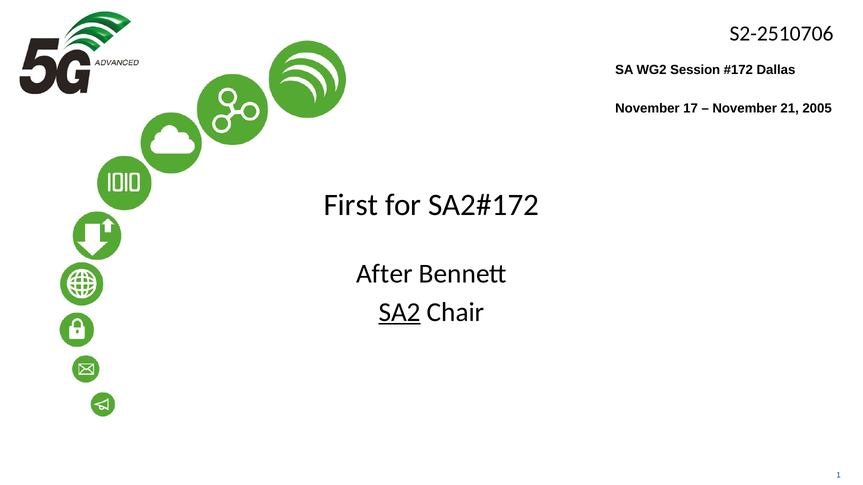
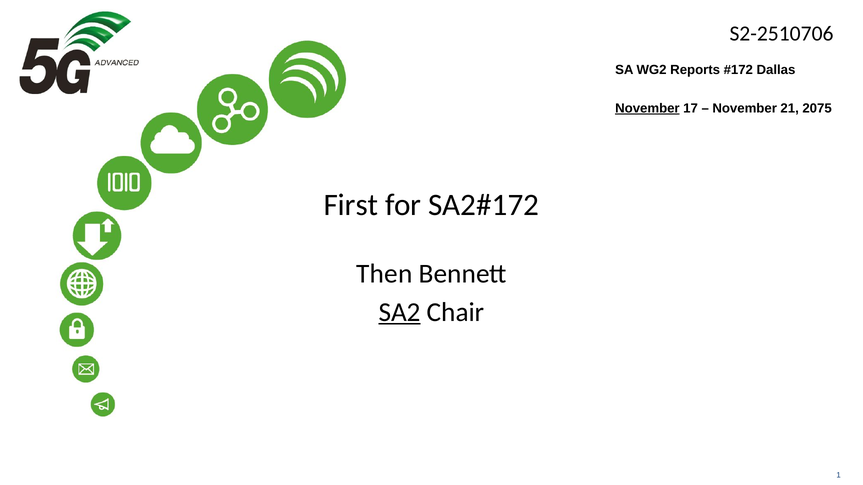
Session: Session -> Reports (695, 70)
November underline: none -> present (647, 108)
2005: 2005 -> 2075 (817, 108)
After: After -> Then (384, 274)
